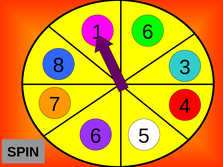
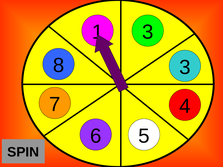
6: 6 -> 3 (148, 32)
